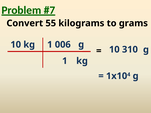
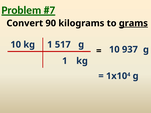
55: 55 -> 90 (51, 23)
grams underline: none -> present (133, 23)
006: 006 -> 517 (63, 45)
310: 310 -> 937 (130, 50)
